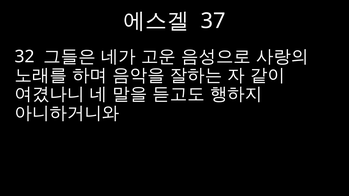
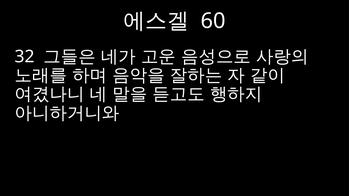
37: 37 -> 60 (213, 21)
